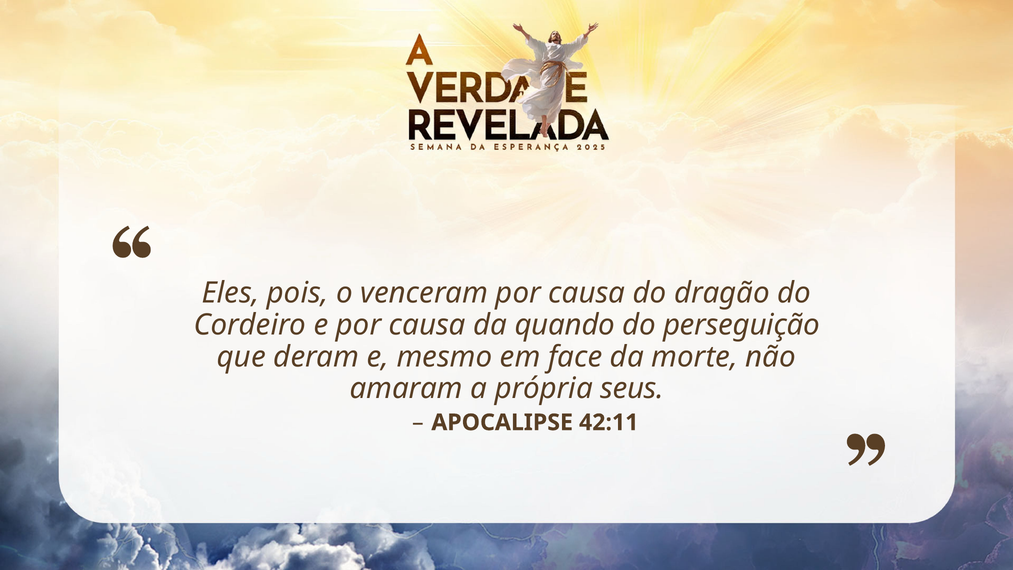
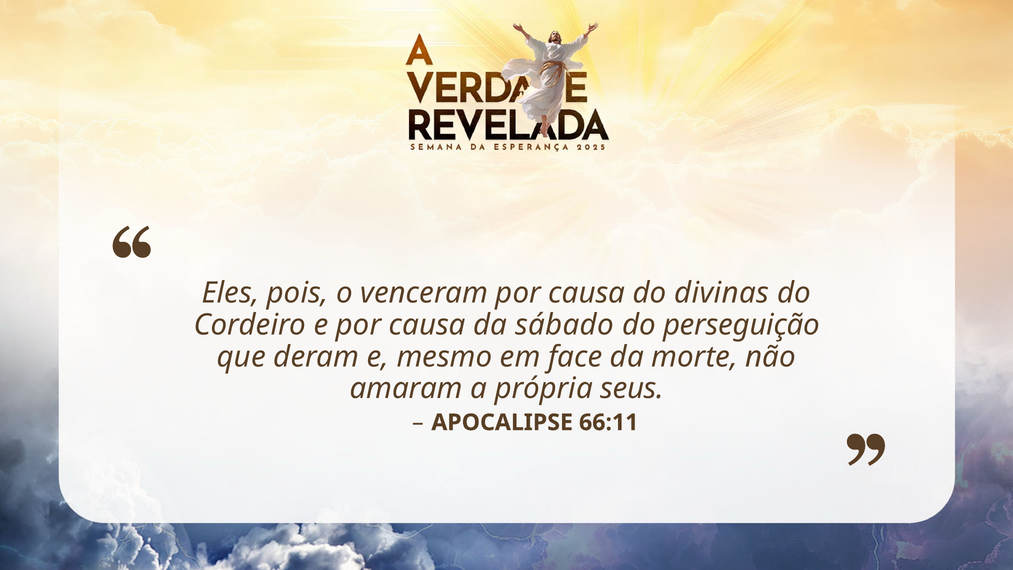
dragão: dragão -> divinas (722, 293)
quando: quando -> sábado (565, 325)
42:11: 42:11 -> 66:11 (609, 422)
